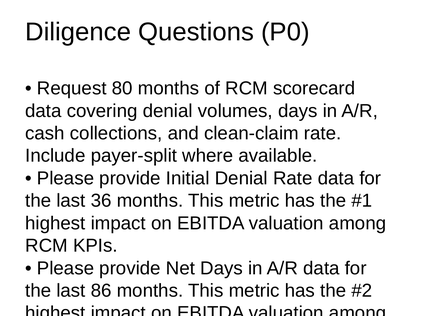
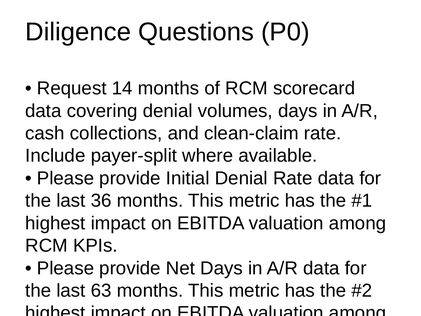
80: 80 -> 14 (122, 88)
86: 86 -> 63 (101, 290)
